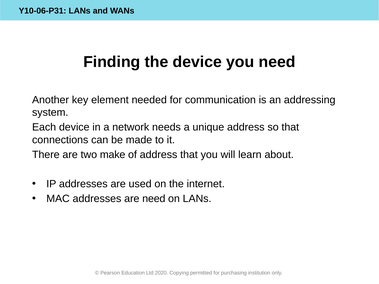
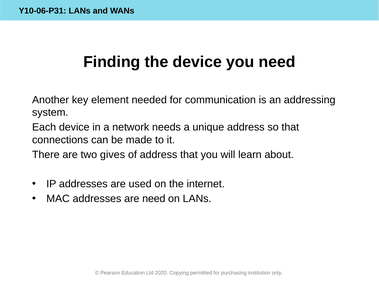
make: make -> gives (113, 155)
